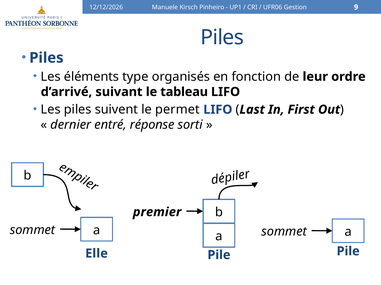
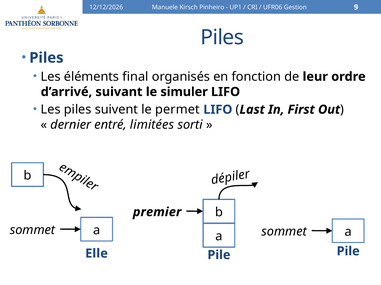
type: type -> final (135, 77)
tableau: tableau -> simuler (184, 92)
réponse: réponse -> limitées (152, 125)
